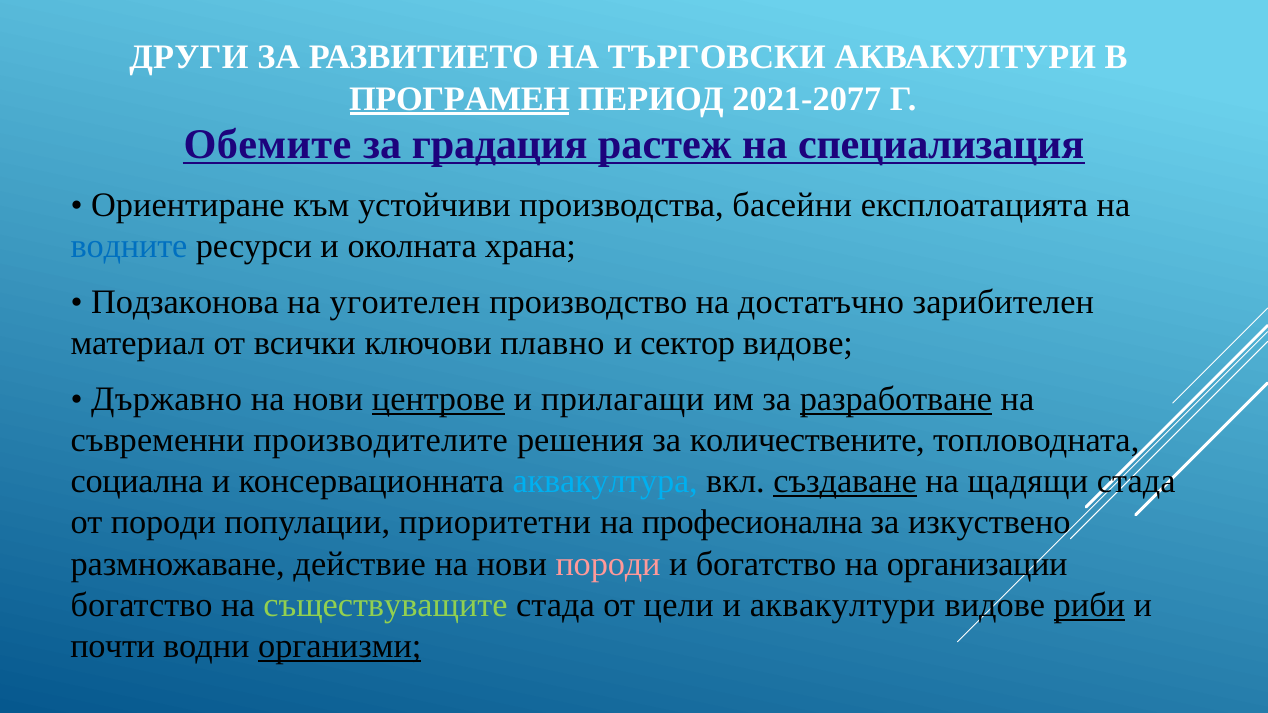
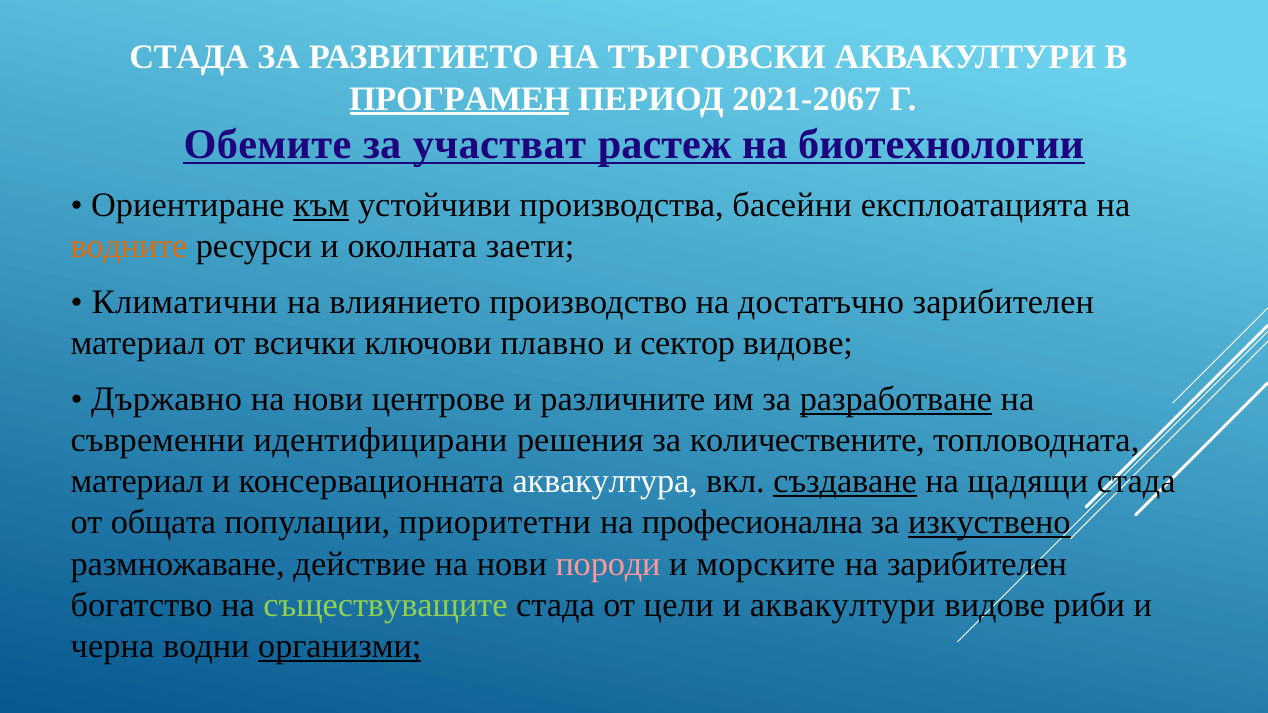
ДРУГИ: ДРУГИ -> СТАДА (189, 58)
2021-2077: 2021-2077 -> 2021-2067 (807, 99)
градация: градация -> участват (499, 145)
специализация: специализация -> биотехнологии (941, 145)
към underline: none -> present (321, 205)
водните colour: blue -> orange (129, 246)
храна: храна -> заети (530, 246)
Подзаконова: Подзаконова -> Климатични (185, 302)
угоителен: угоителен -> влиянието (405, 302)
центрове underline: present -> none (438, 399)
прилагащи: прилагащи -> различните (623, 399)
производителите: производителите -> идентифицирани (381, 440)
социална: социална -> материал (137, 482)
аквакултура colour: light blue -> white (605, 482)
от породи: породи -> общата (163, 523)
изкуствено underline: none -> present (989, 523)
и богатство: богатство -> морските (766, 564)
на организации: организации -> зарибителен (977, 564)
риби underline: present -> none (1089, 605)
почти: почти -> черна (112, 646)
